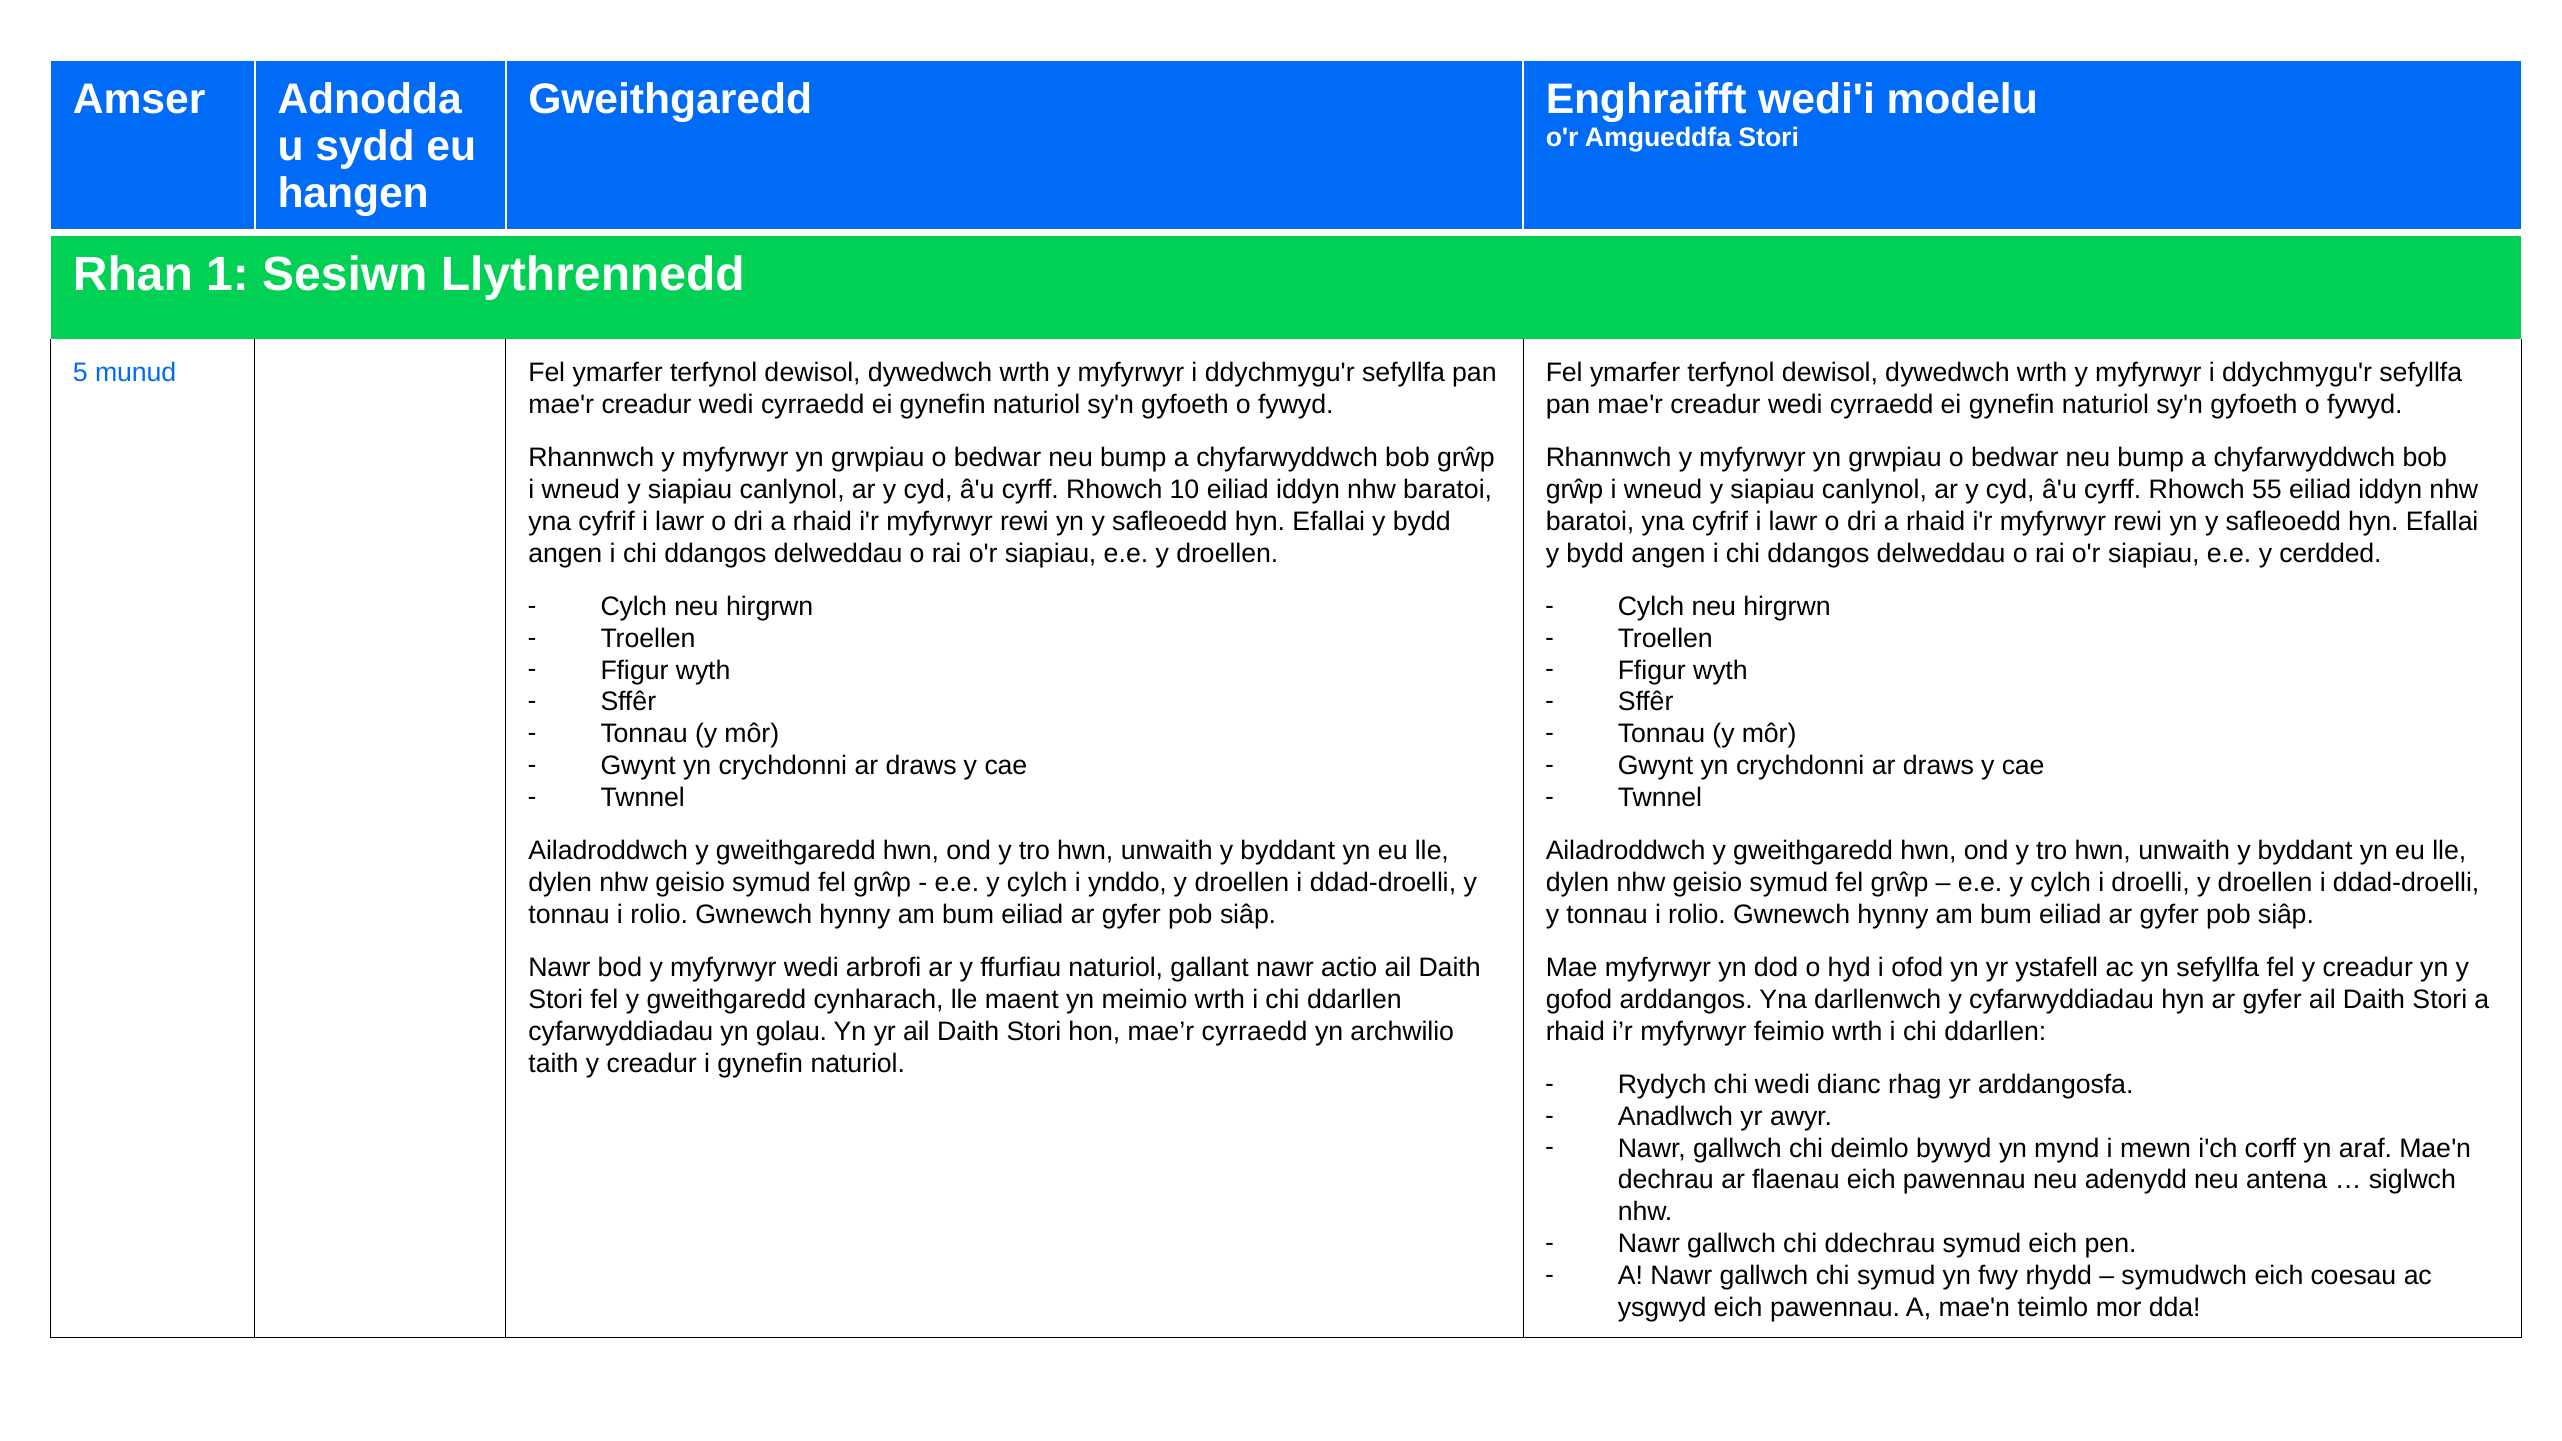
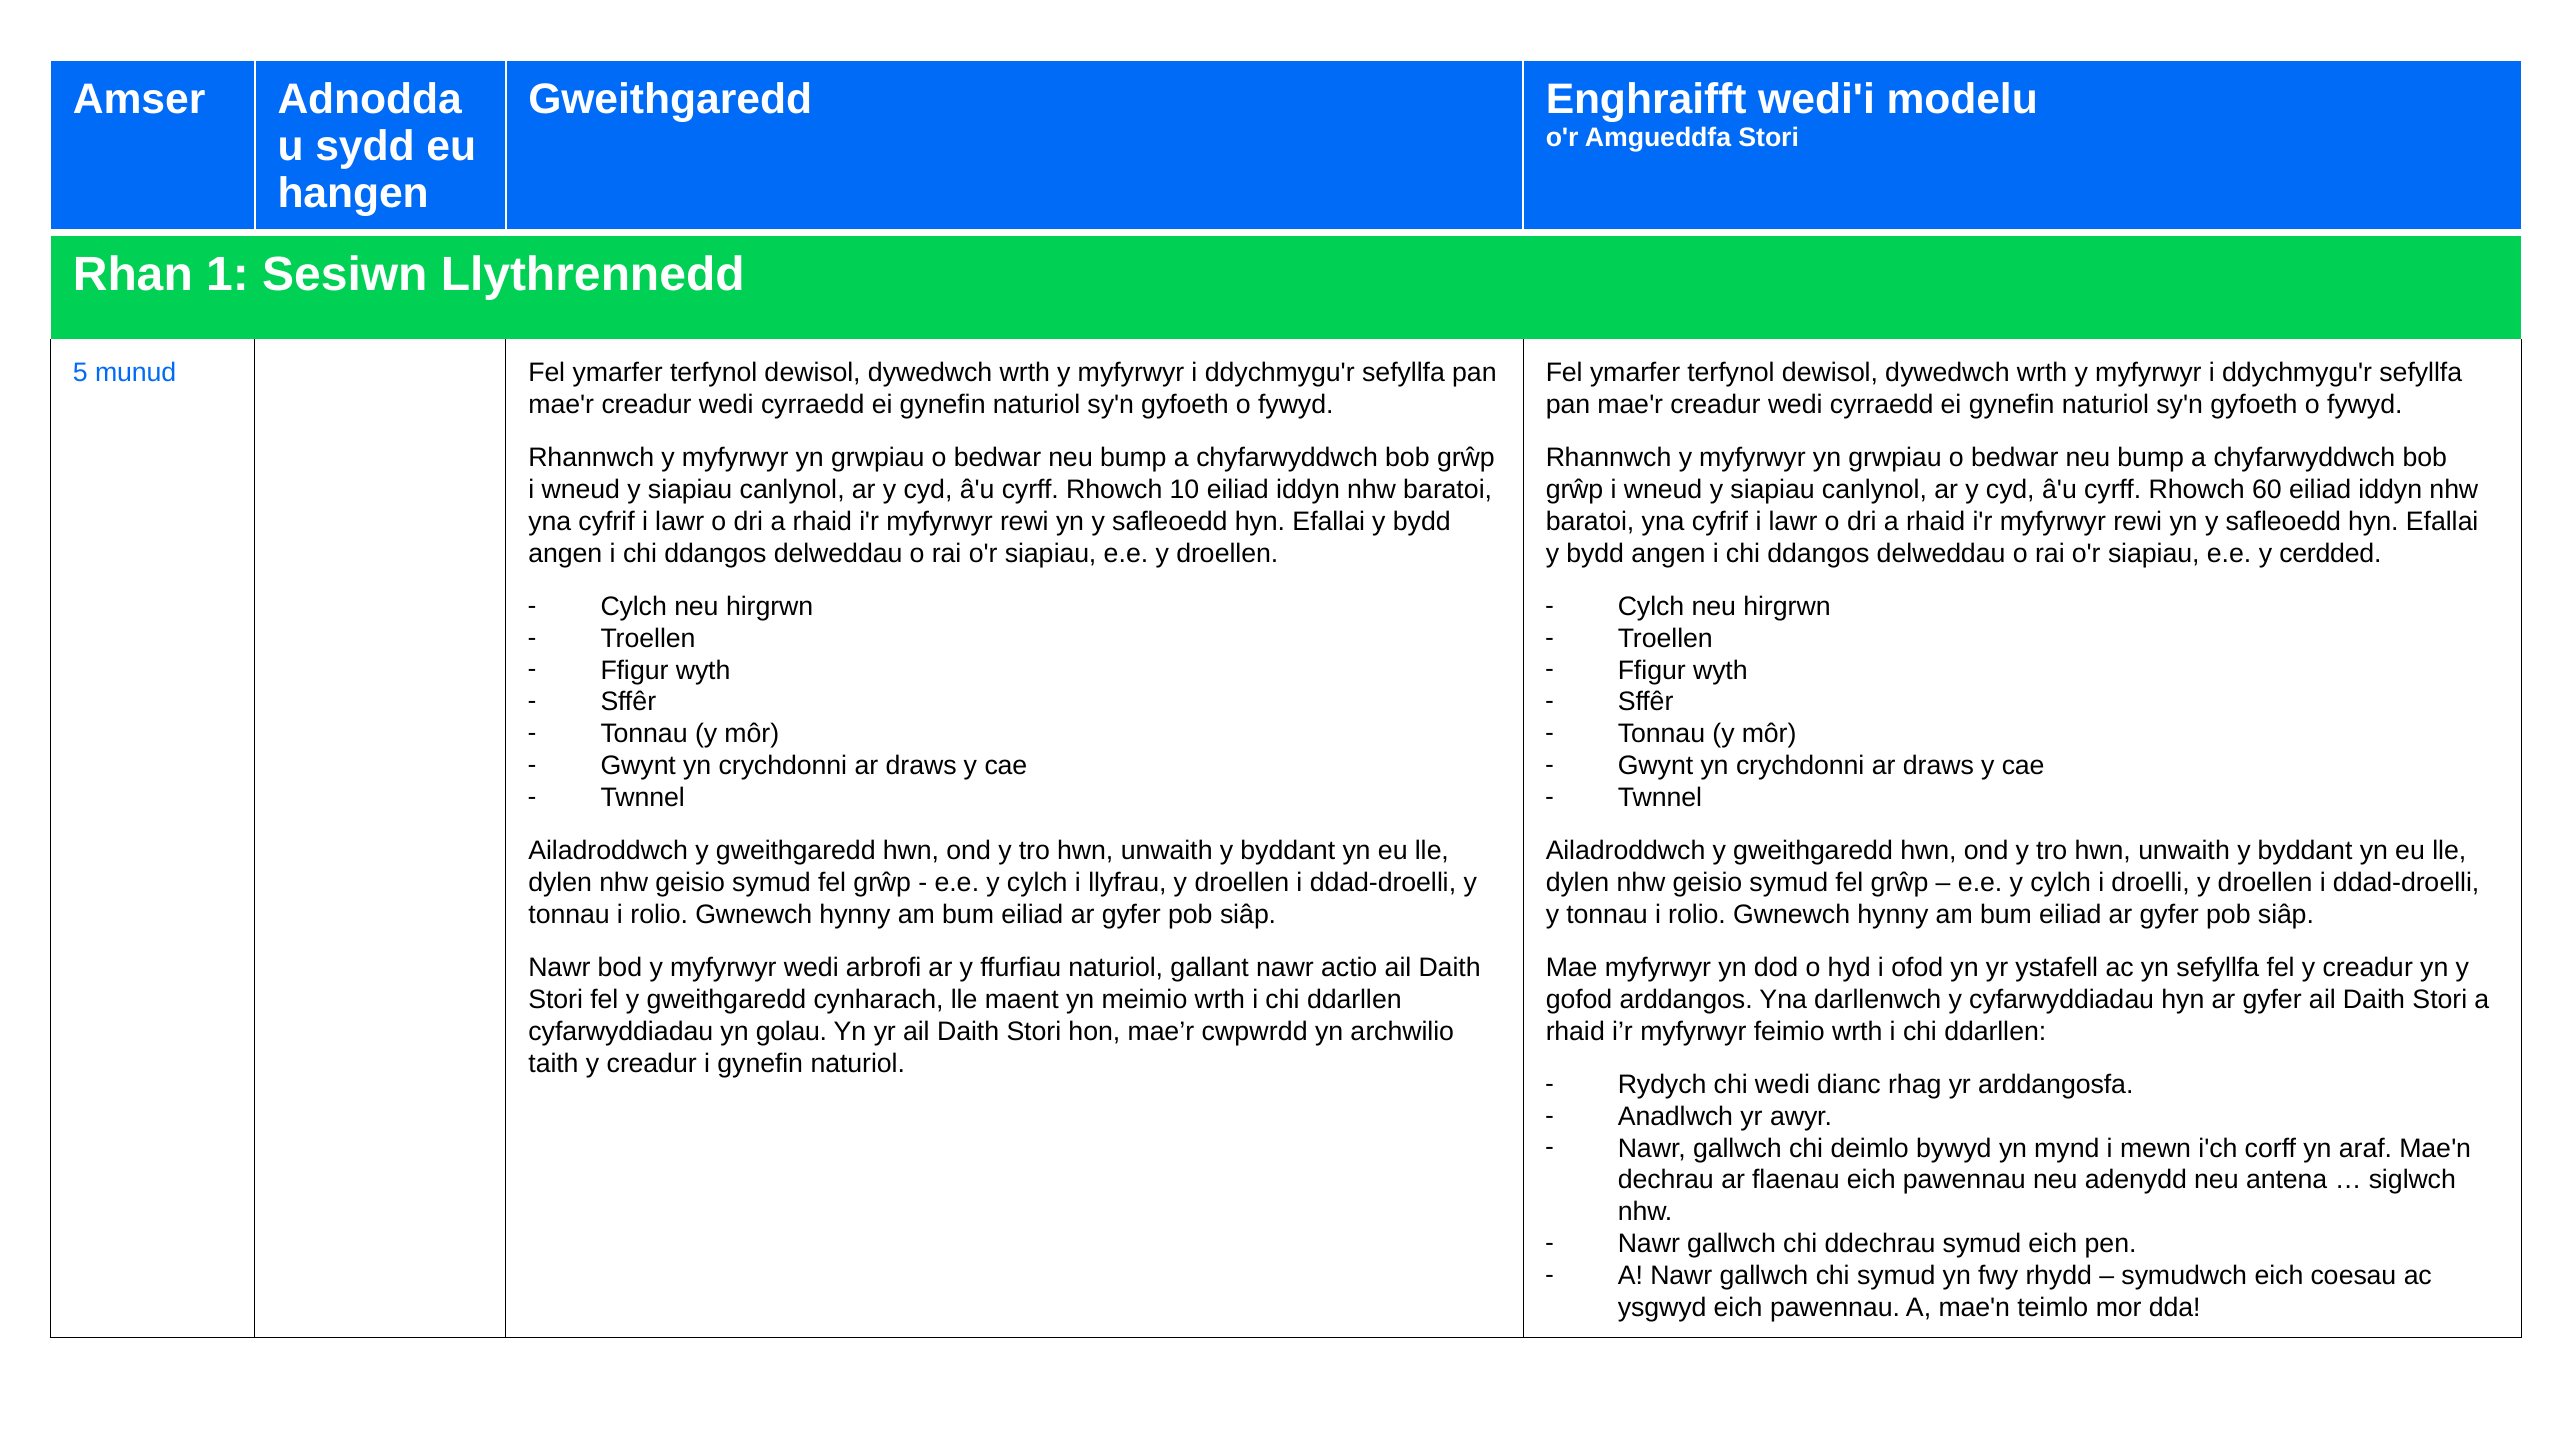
55: 55 -> 60 (2267, 490)
ynddo: ynddo -> llyfrau (1127, 883)
mae’r cyrraedd: cyrraedd -> cwpwrdd (1255, 1031)
